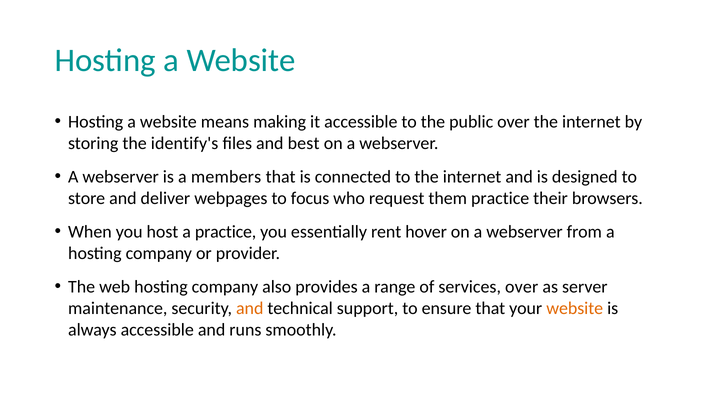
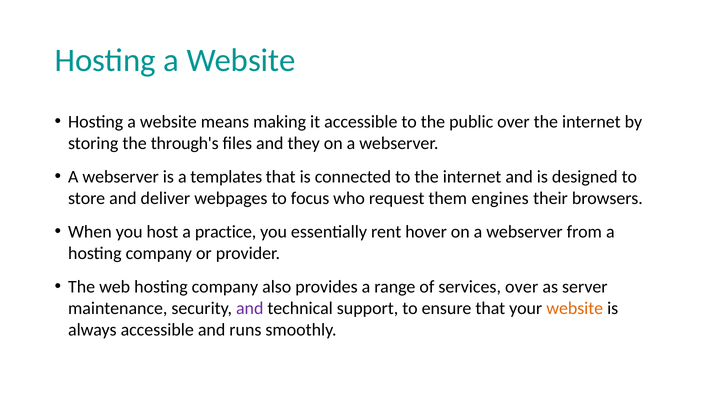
identify's: identify's -> through's (185, 144)
best: best -> they (304, 144)
members: members -> templates (226, 177)
them practice: practice -> engines (500, 199)
and colour: orange -> purple (250, 309)
